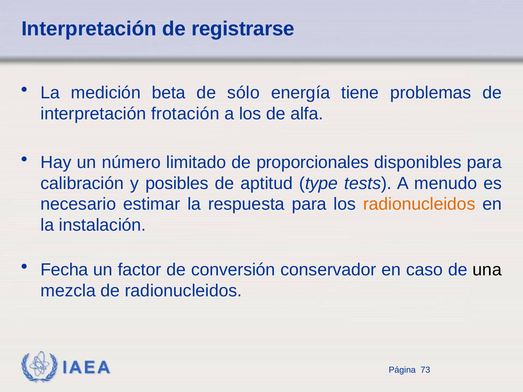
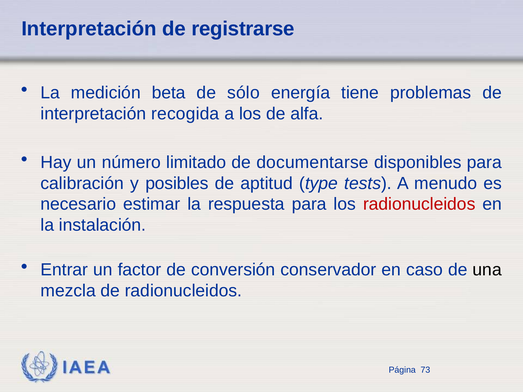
frotación: frotación -> recogida (185, 114)
proporcionales: proporcionales -> documentarse (313, 162)
radionucleidos colour: orange -> red (419, 204)
Fecha: Fecha -> Entrar (64, 270)
